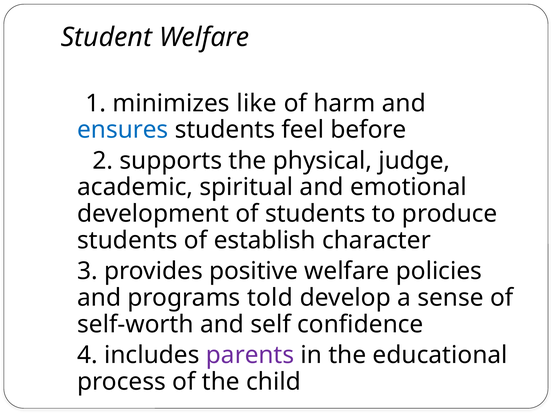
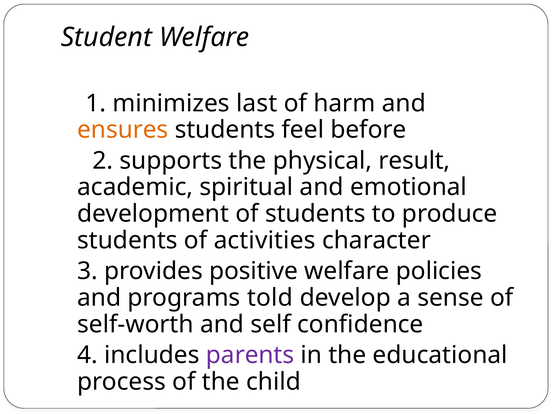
like: like -> last (257, 103)
ensures colour: blue -> orange (123, 130)
judge: judge -> result (414, 161)
establish: establish -> activities (265, 240)
